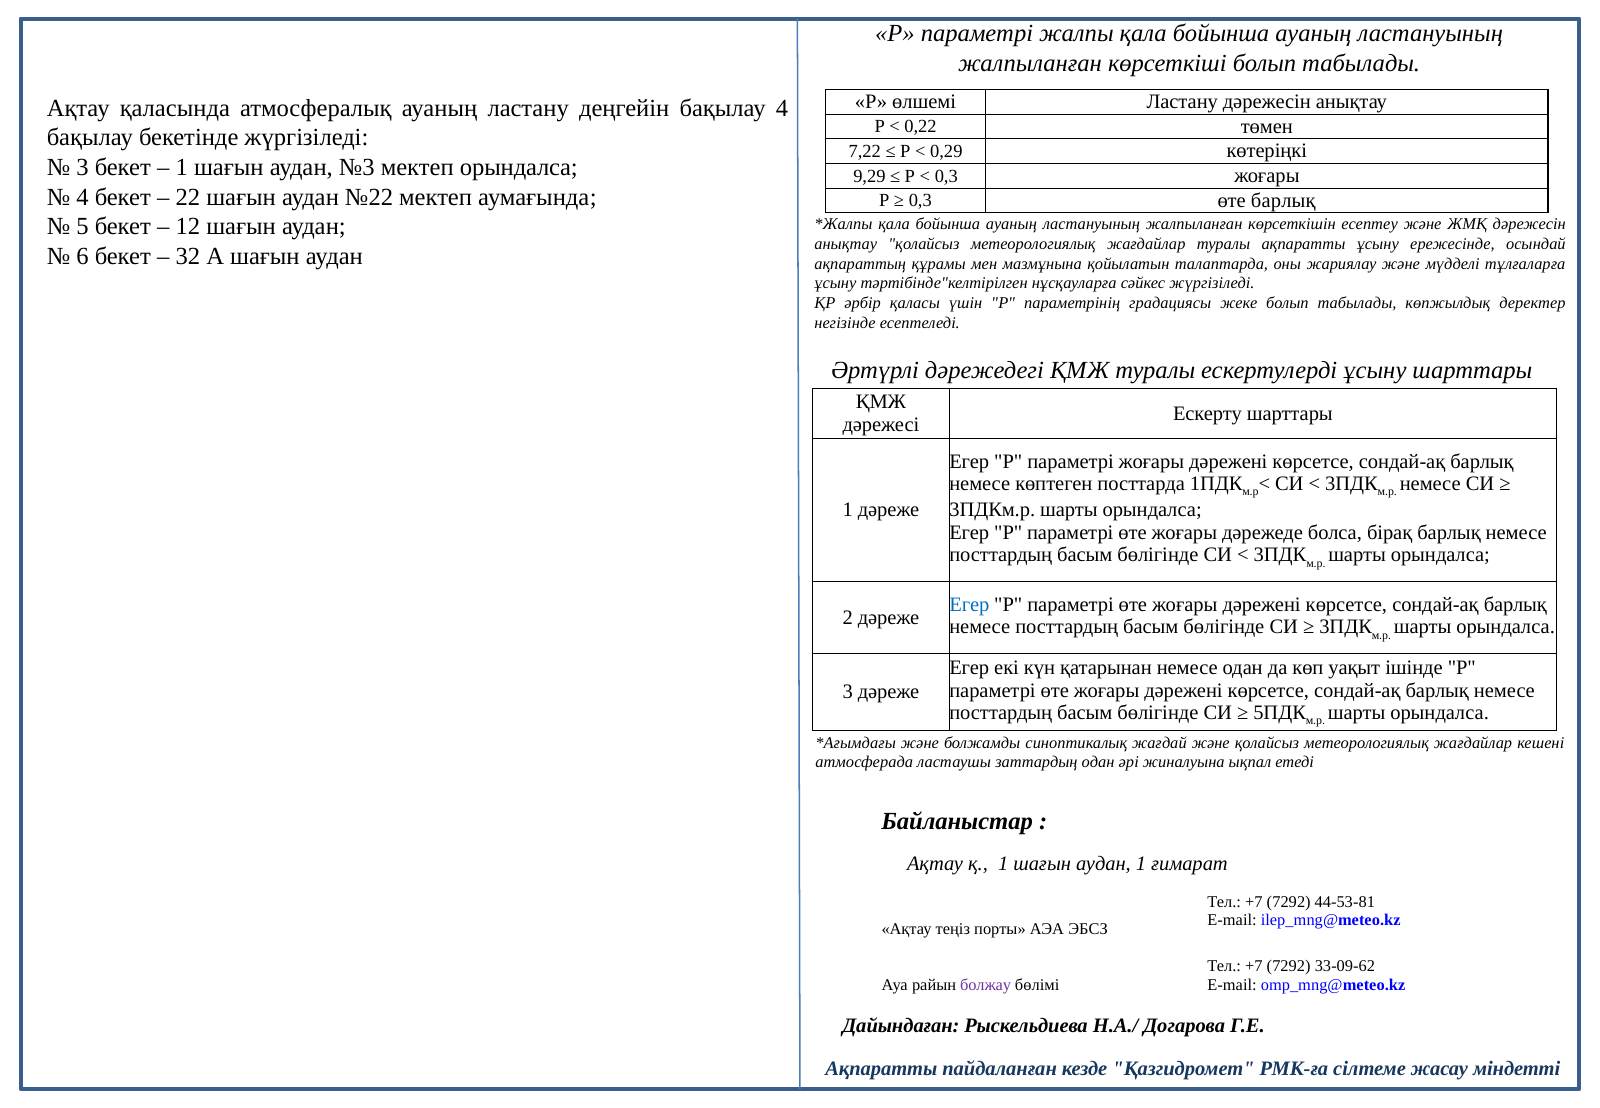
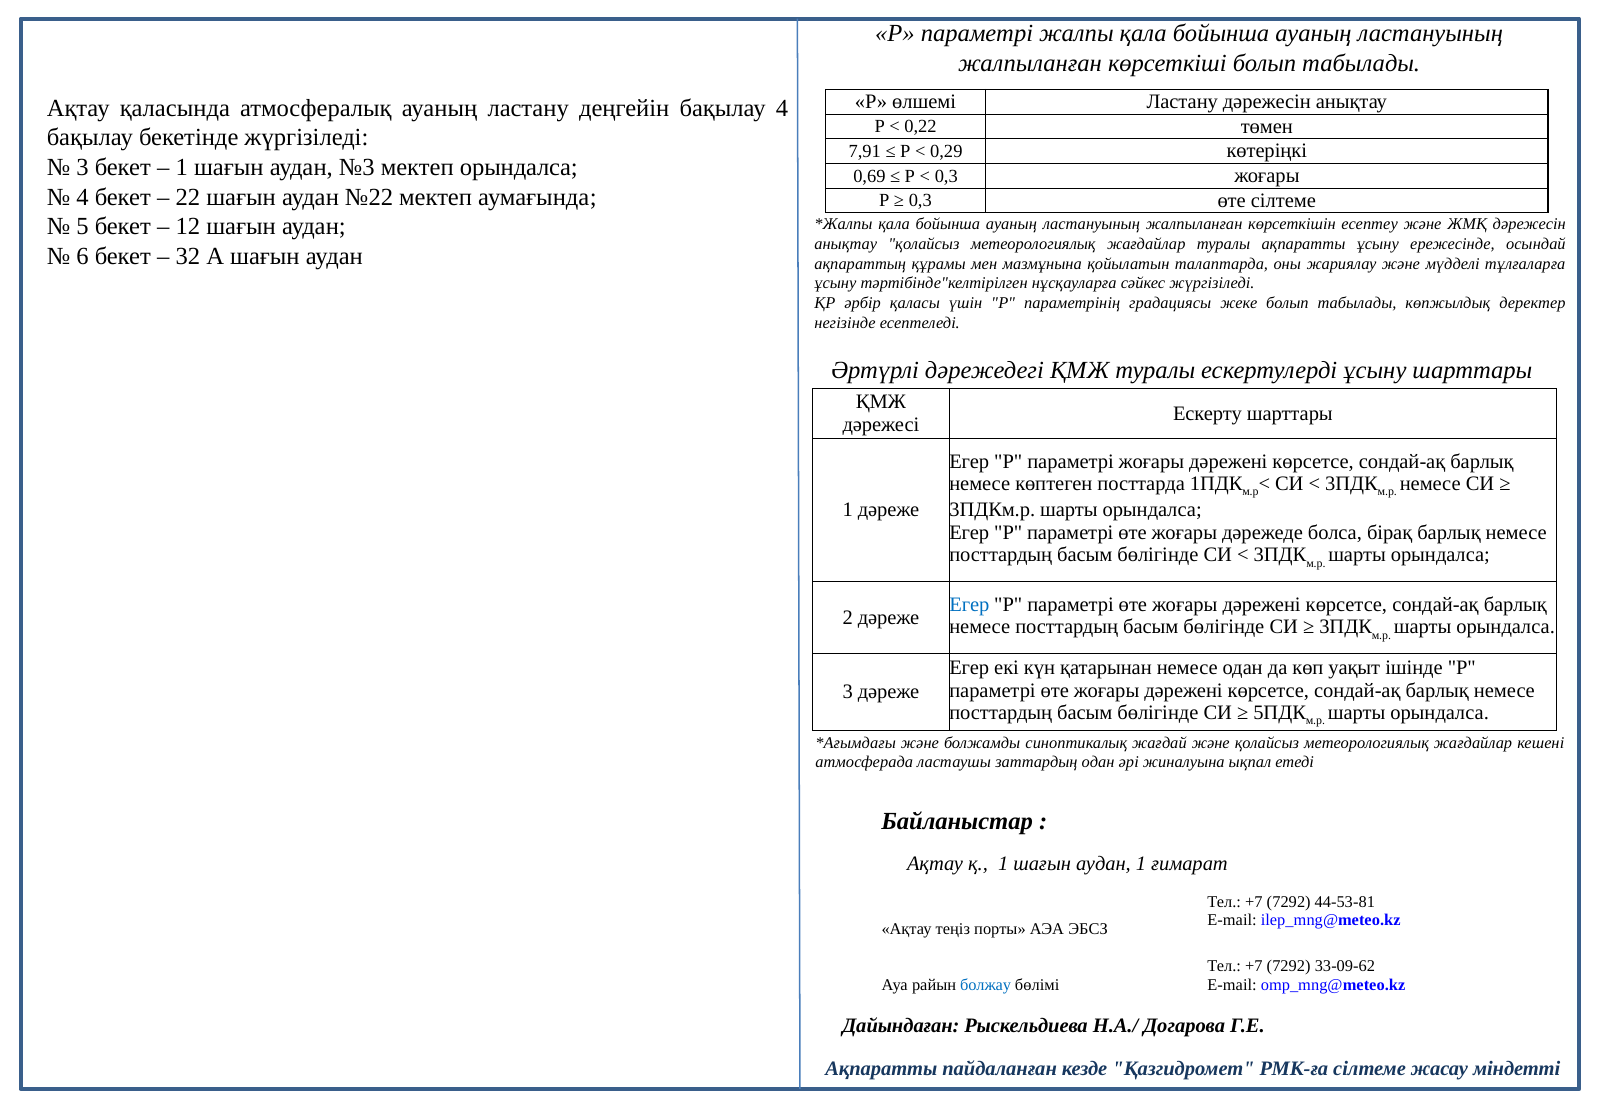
7,22: 7,22 -> 7,91 (865, 151)
9,29: 9,29 -> 0,69 (869, 176)
өте барлық: барлық -> сілтеме (1283, 201)
болжау colour: purple -> blue (986, 984)
